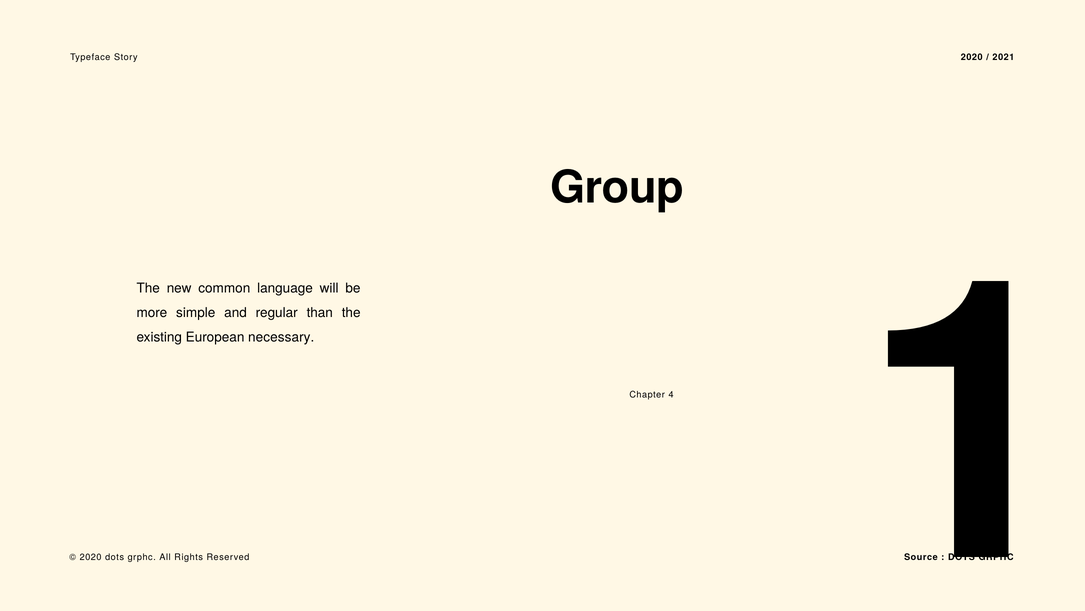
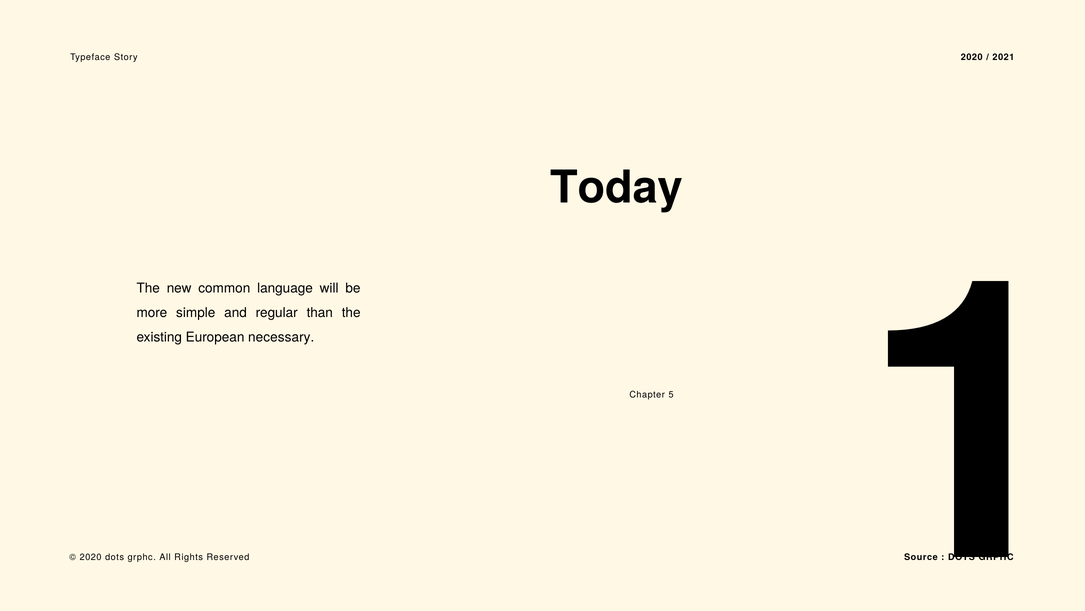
Group: Group -> Today (617, 188)
4: 4 -> 5 (671, 395)
